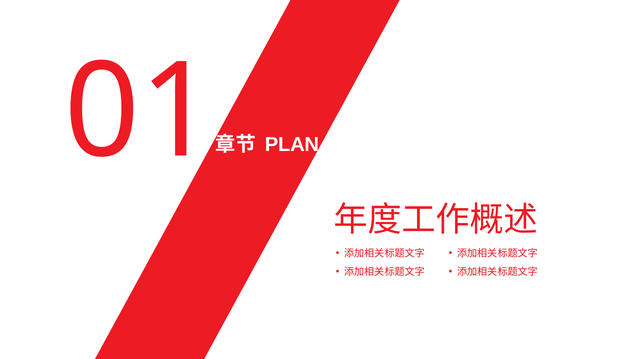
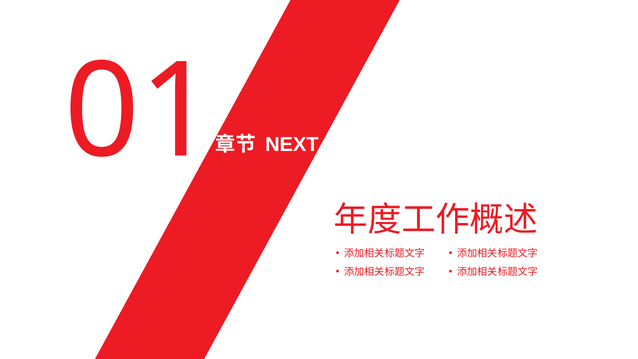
PLAN: PLAN -> NEXT (292, 144)
